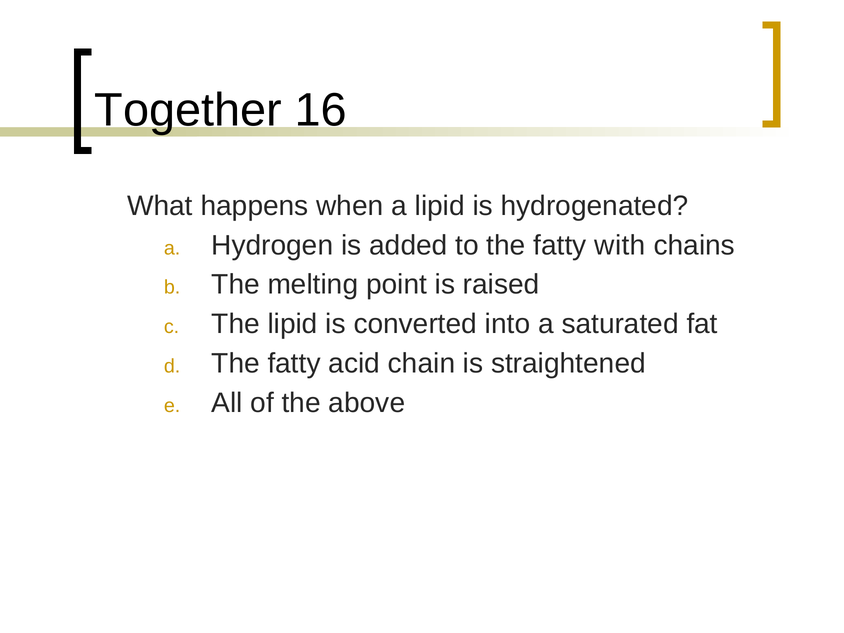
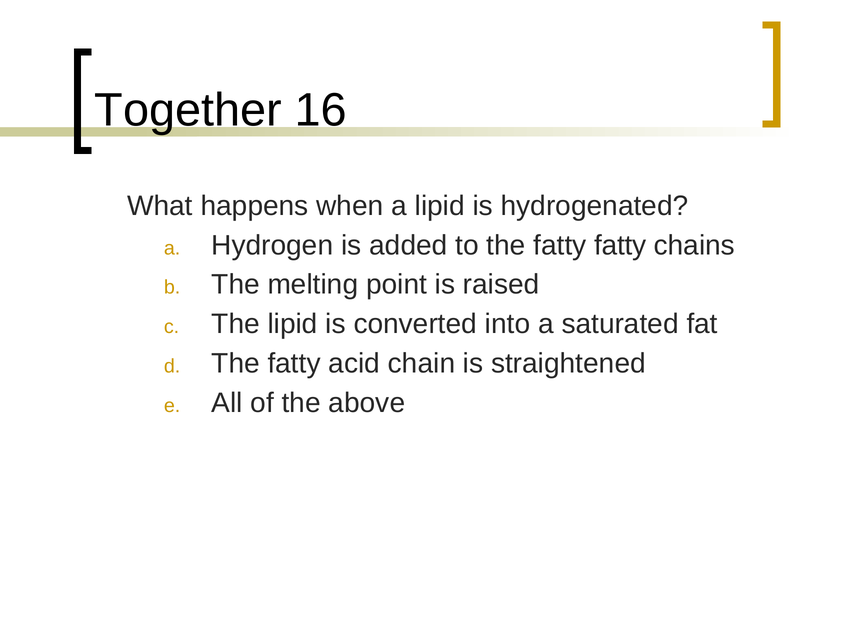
fatty with: with -> fatty (620, 245)
